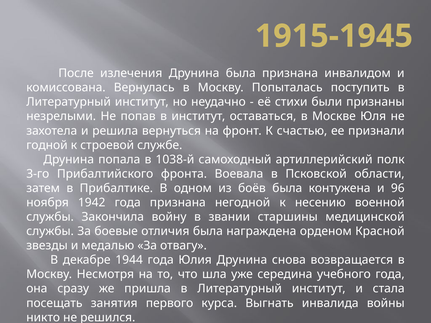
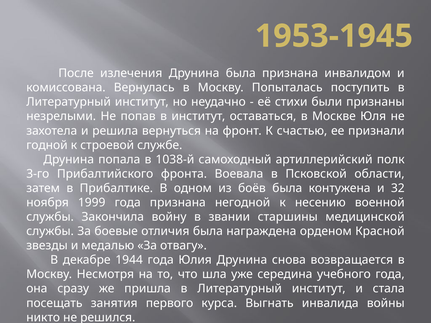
1915-1945: 1915-1945 -> 1953-1945 (334, 36)
96: 96 -> 32 (398, 188)
1942: 1942 -> 1999 (92, 203)
